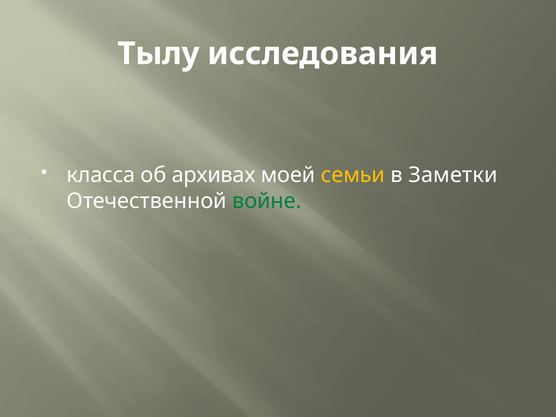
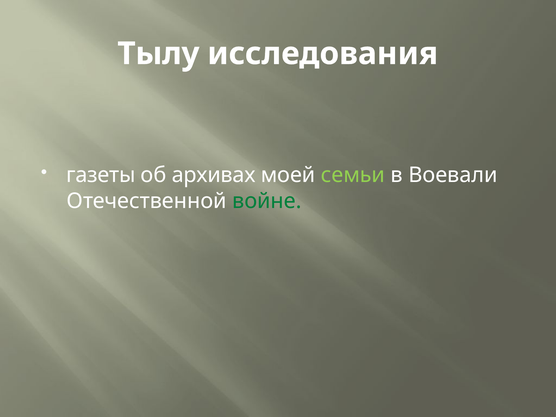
класса: класса -> газеты (101, 175)
семьи colour: yellow -> light green (353, 175)
Заметки: Заметки -> Воевали (453, 175)
